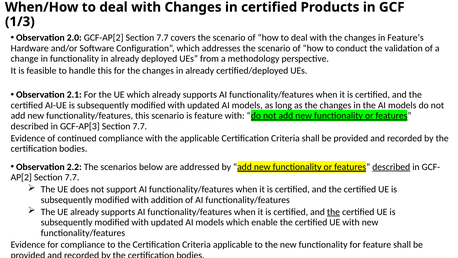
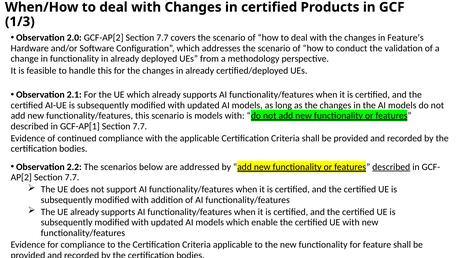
is feature: feature -> models (209, 116)
GCF-AP[3: GCF-AP[3 -> GCF-AP[1 (80, 126)
the underline: present -> none (333, 212)
